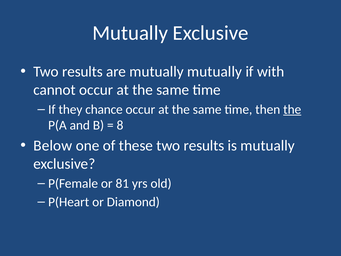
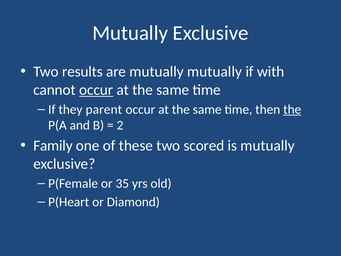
occur underline: none -> present (96, 90)
chance: chance -> parent (104, 109)
8: 8 -> 2 (120, 125)
Below: Below -> Family (53, 145)
these two results: results -> scored (204, 145)
81: 81 -> 35 (122, 183)
